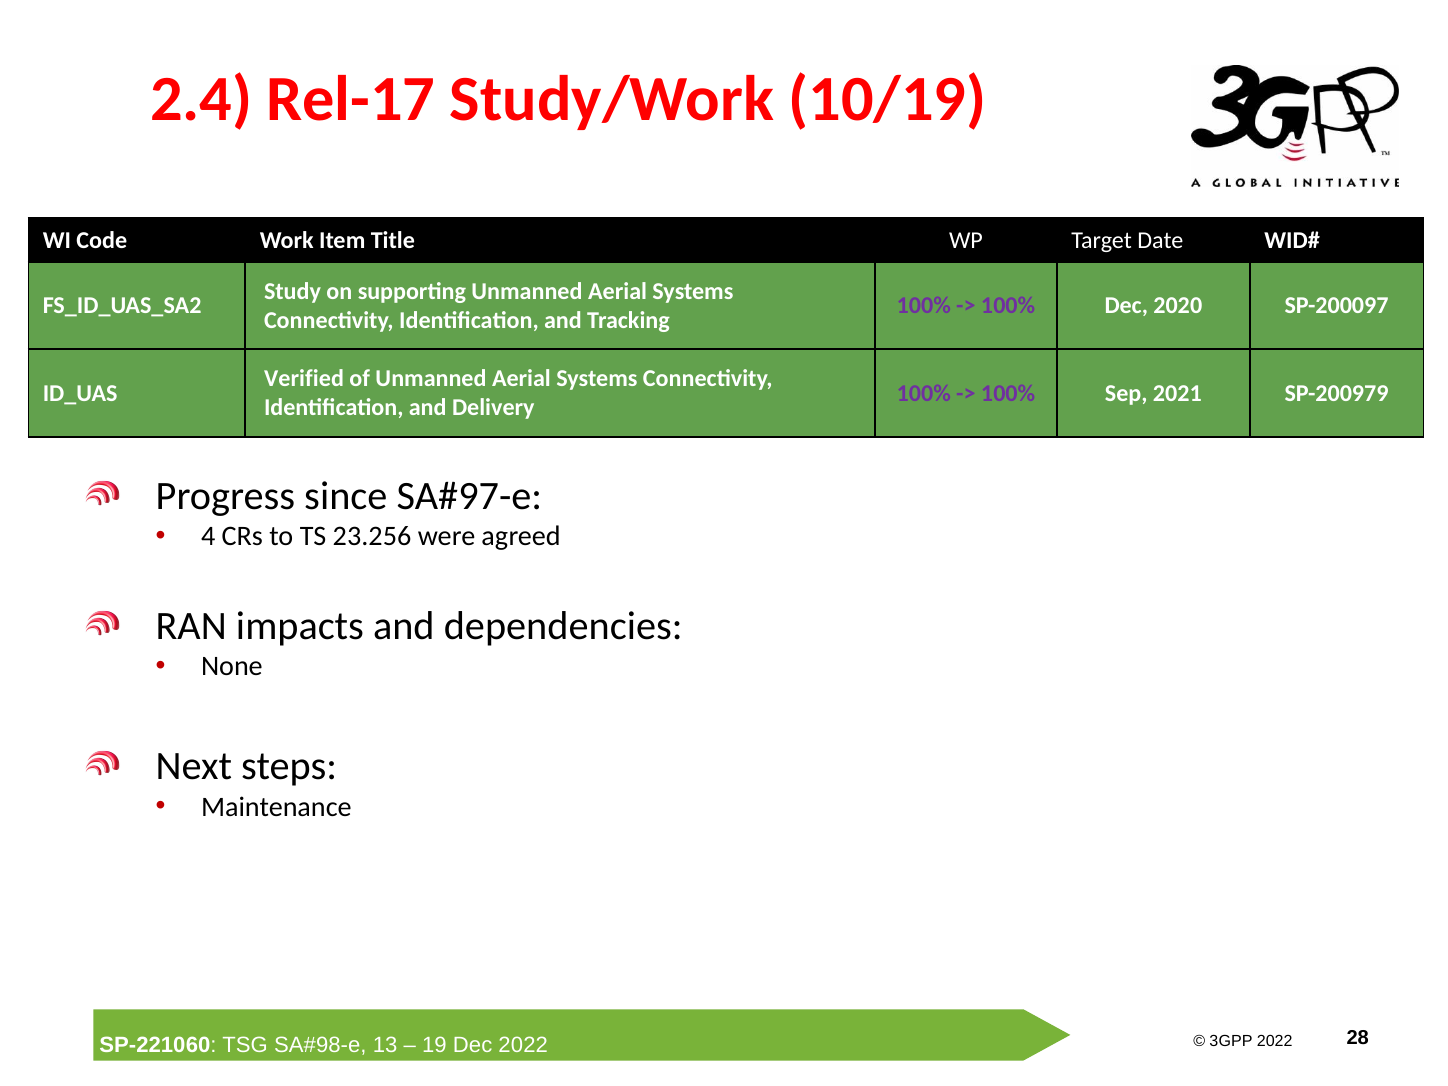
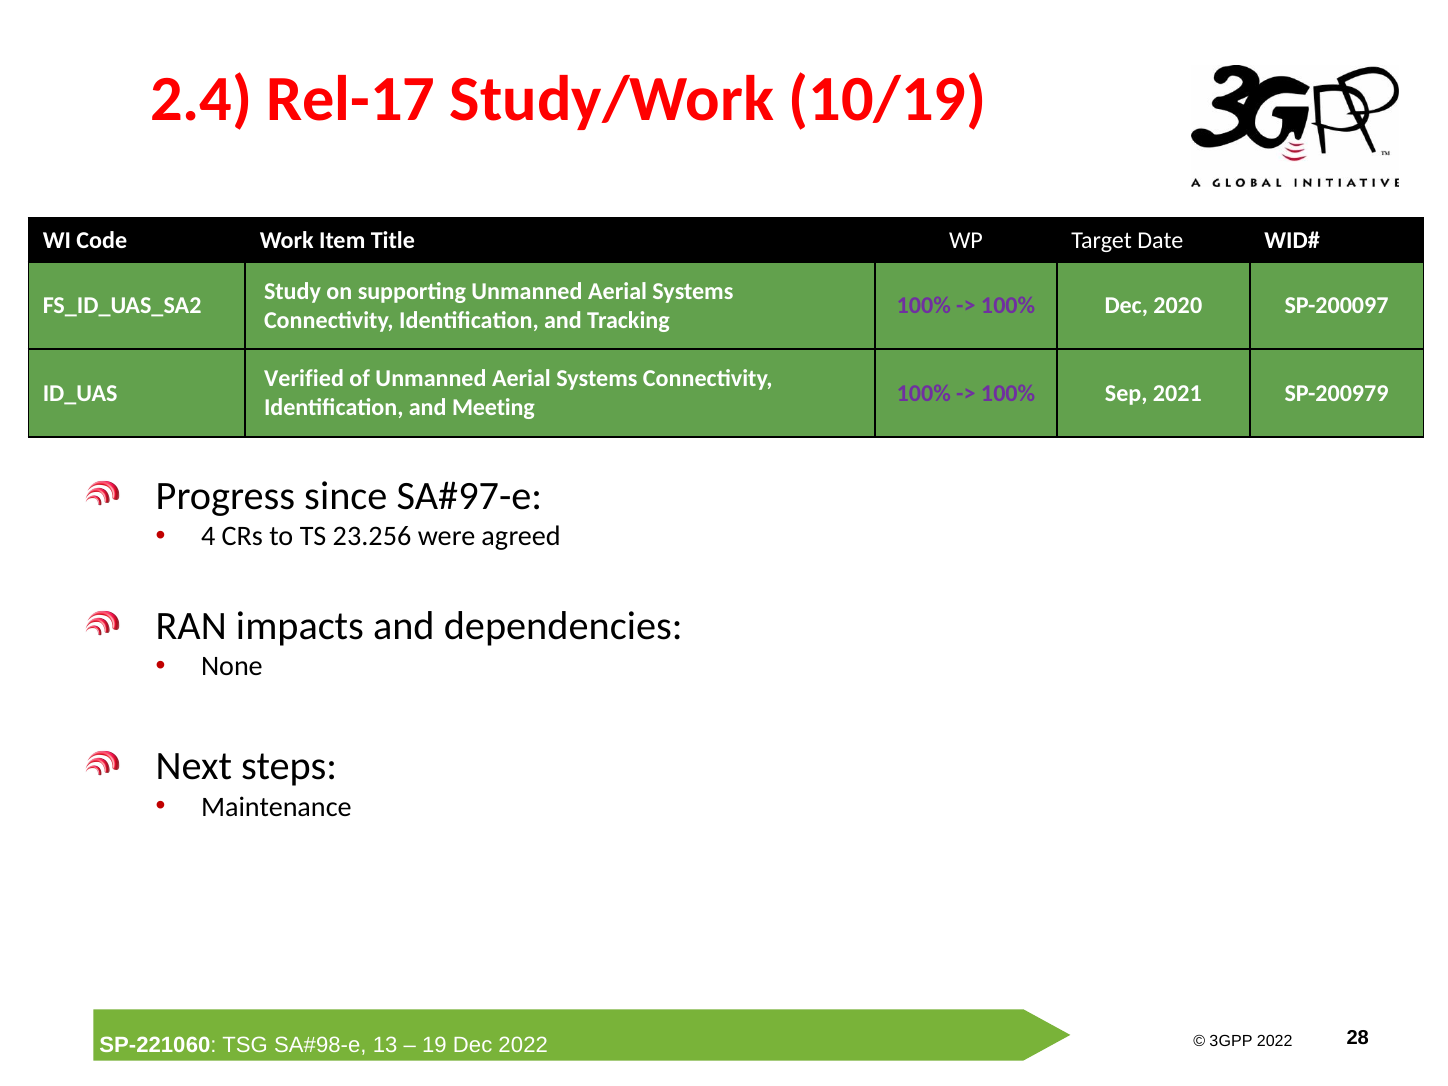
Delivery: Delivery -> Meeting (493, 408)
